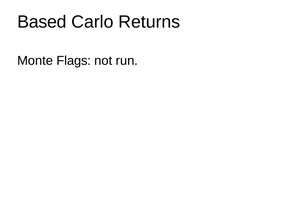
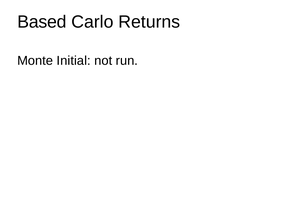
Flags: Flags -> Initial (74, 61)
